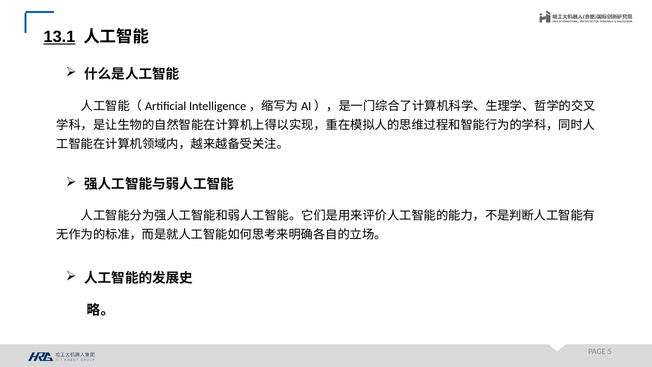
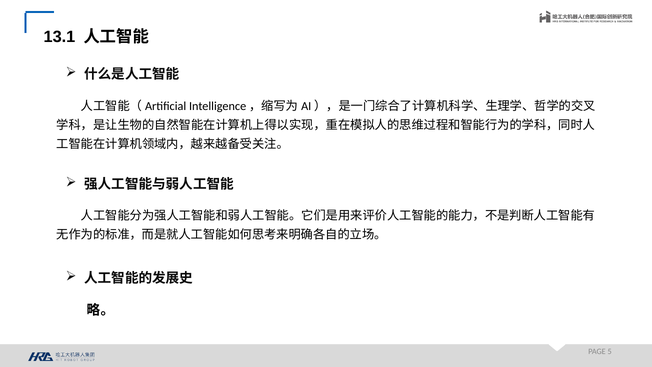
13.1 underline: present -> none (59, 37)
